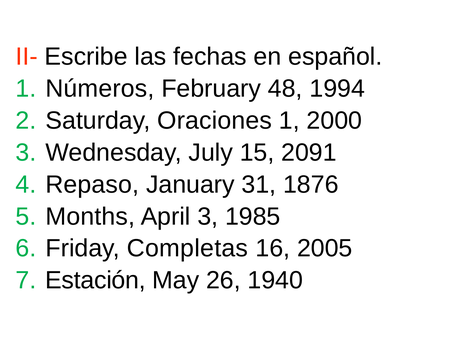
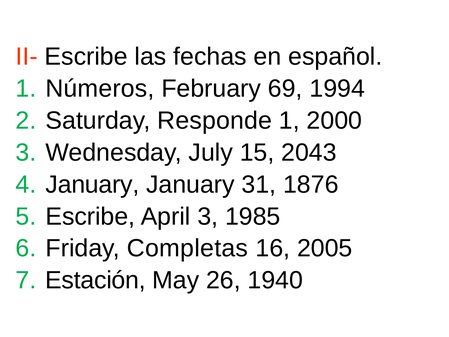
48: 48 -> 69 (285, 89)
Oraciones: Oraciones -> Responde (215, 121)
2091: 2091 -> 2043 (309, 152)
Repaso: Repaso -> January (92, 184)
Months: Months -> Escribe (90, 216)
